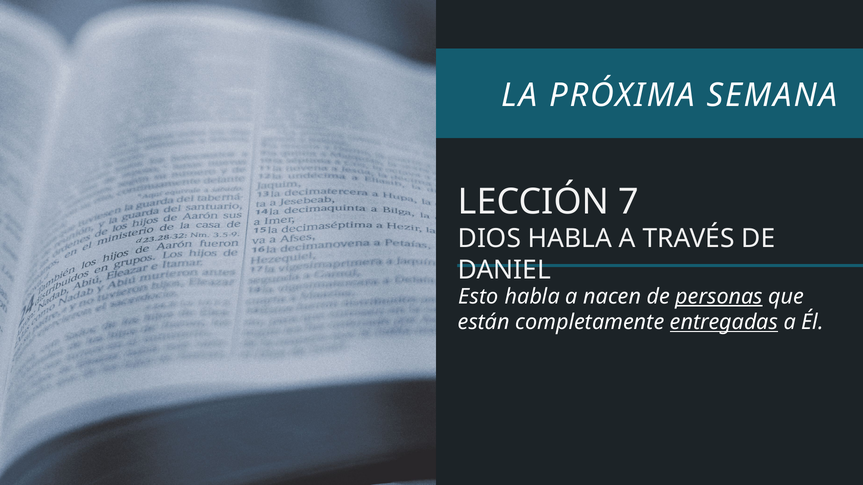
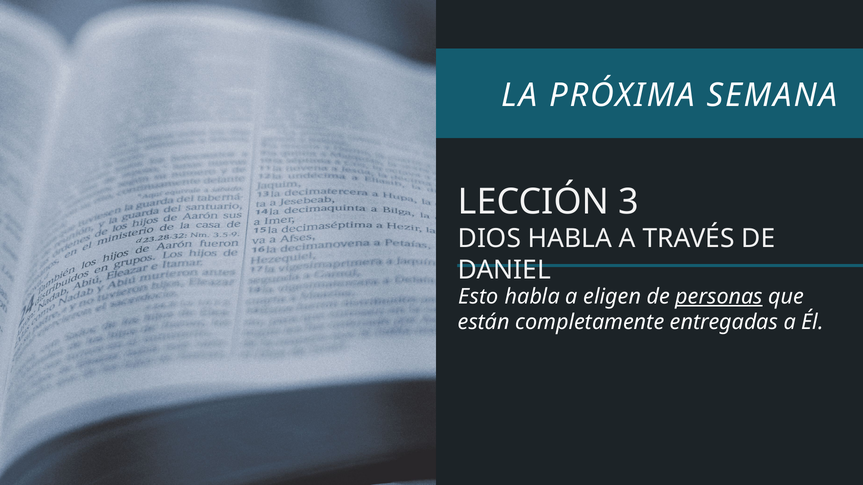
7: 7 -> 3 (629, 202)
nacen: nacen -> eligen (612, 297)
entregadas underline: present -> none (724, 323)
